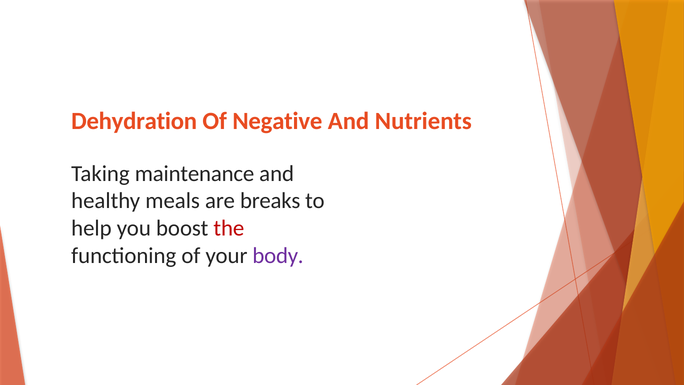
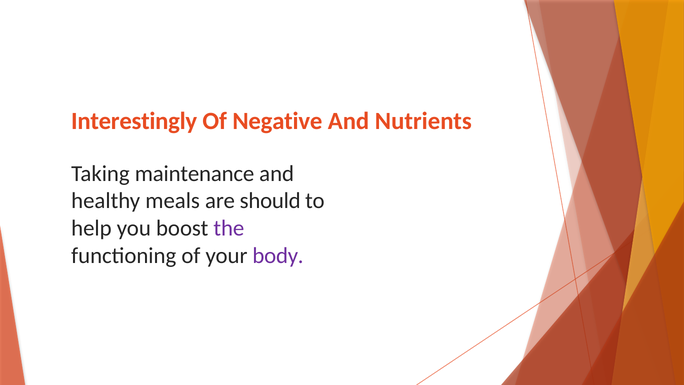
Dehydration: Dehydration -> Interestingly (134, 121)
breaks: breaks -> should (270, 201)
the colour: red -> purple (229, 228)
